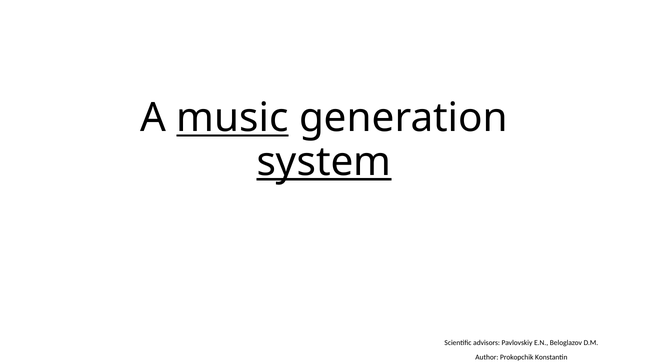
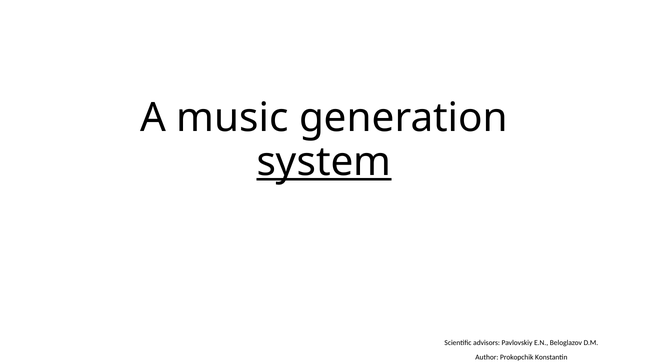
music underline: present -> none (232, 118)
